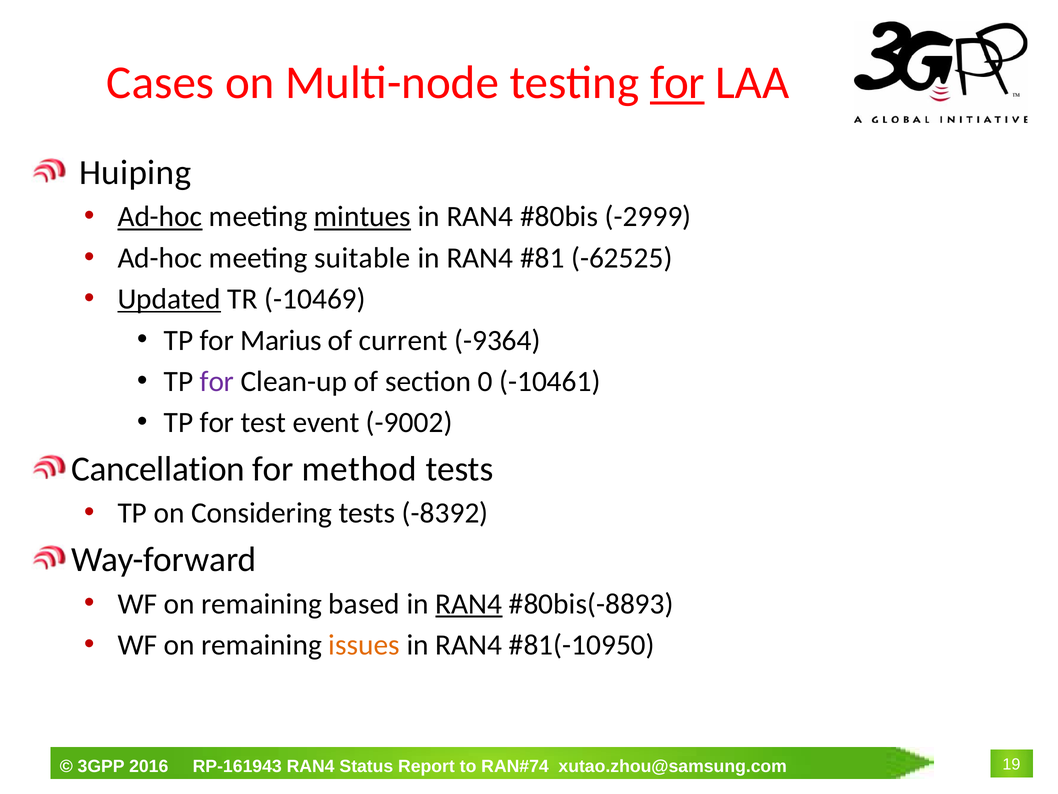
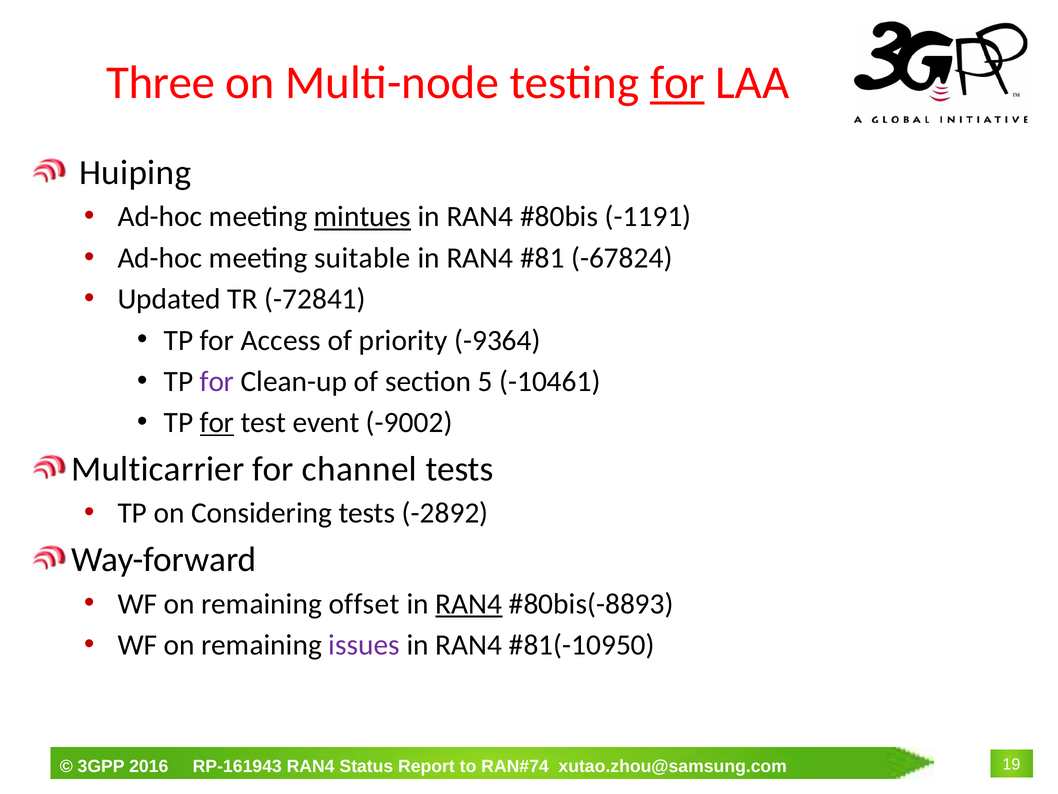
Cases: Cases -> Three (161, 83)
Ad-hoc underline: present -> none (160, 217)
-2999: -2999 -> -1191 (648, 217)
-62525: -62525 -> -67824 (622, 258)
Updated underline: present -> none (169, 299)
-10469: -10469 -> -72841 (315, 299)
Marius: Marius -> Access (281, 340)
current: current -> priority (403, 340)
0: 0 -> 5 (485, 381)
for underline: none -> present (217, 422)
Cancellation: Cancellation -> Multicarrier (158, 469)
method: method -> channel (359, 469)
-8392: -8392 -> -2892 (445, 513)
based: based -> offset (364, 603)
issues colour: orange -> purple (364, 645)
